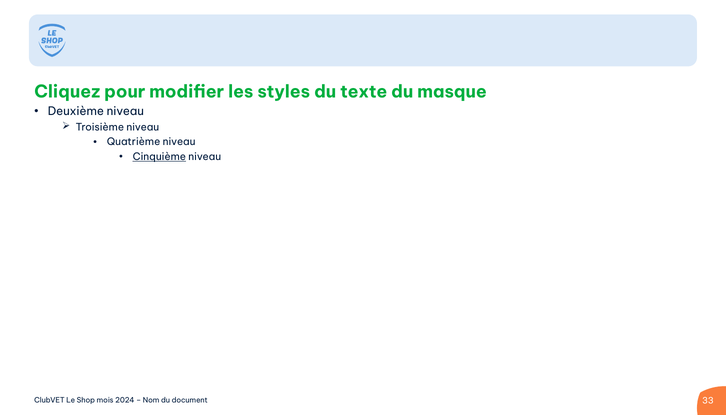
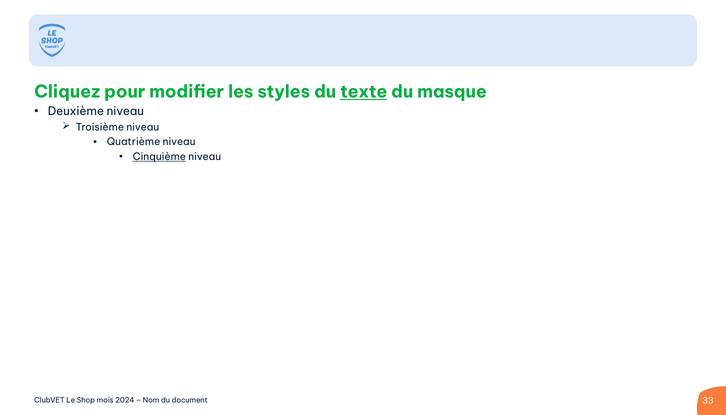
texte underline: none -> present (364, 92)
